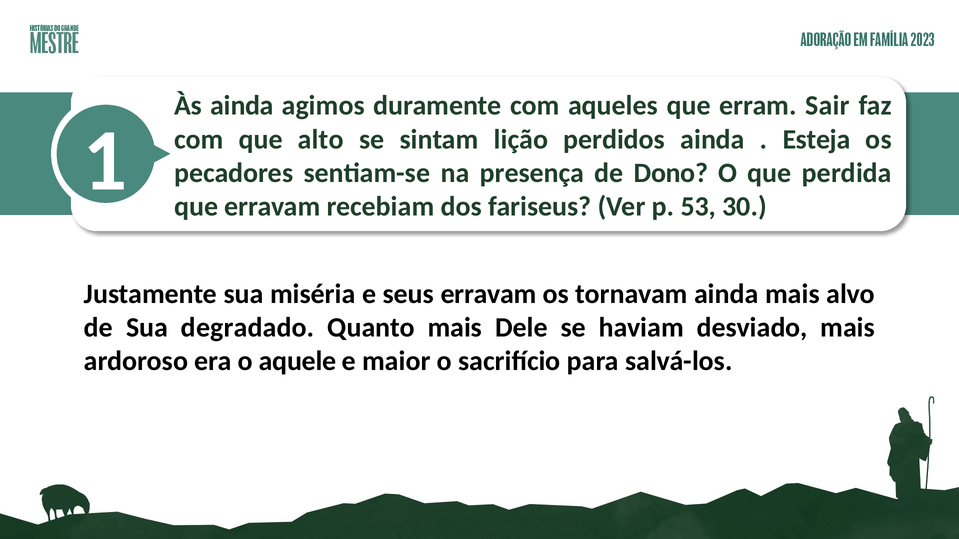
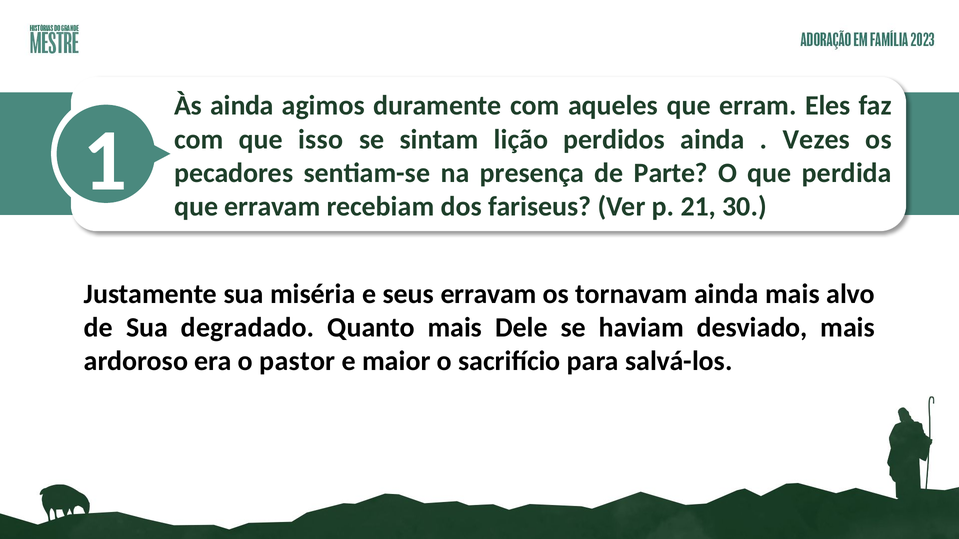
Sair: Sair -> Eles (828, 106)
alto: alto -> isso (321, 139)
Esteja: Esteja -> Vezes (816, 139)
Dono: Dono -> Parte (671, 173)
53: 53 -> 21 (698, 207)
aquele: aquele -> pastor (297, 361)
